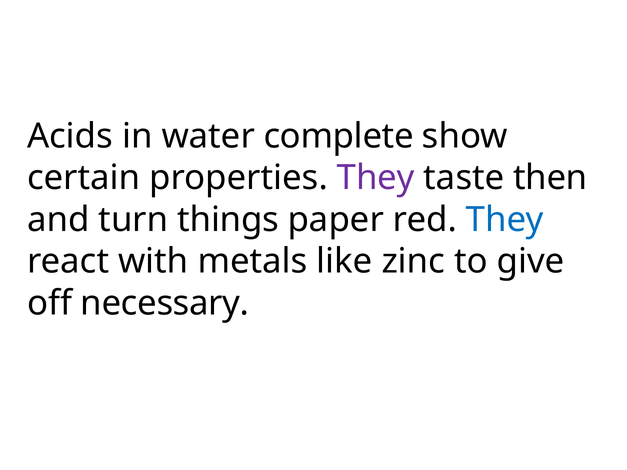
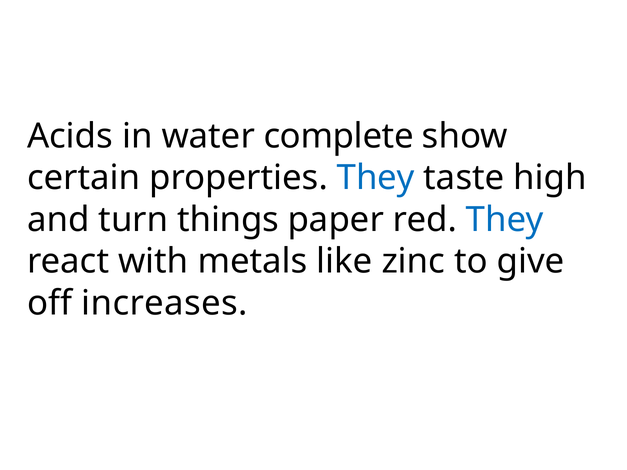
They colour: purple -> blue (376, 178)
then: then -> high (550, 178)
necessary: necessary -> increases (164, 303)
